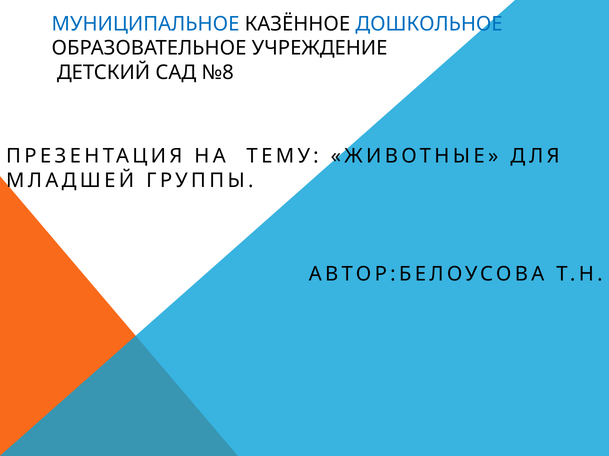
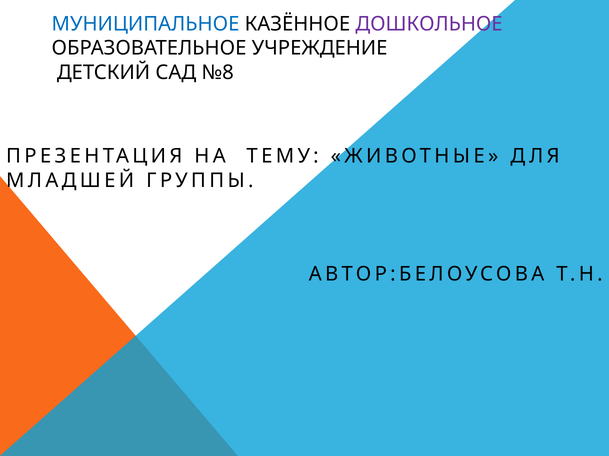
ДОШКОЛЬНОЕ colour: blue -> purple (429, 24)
